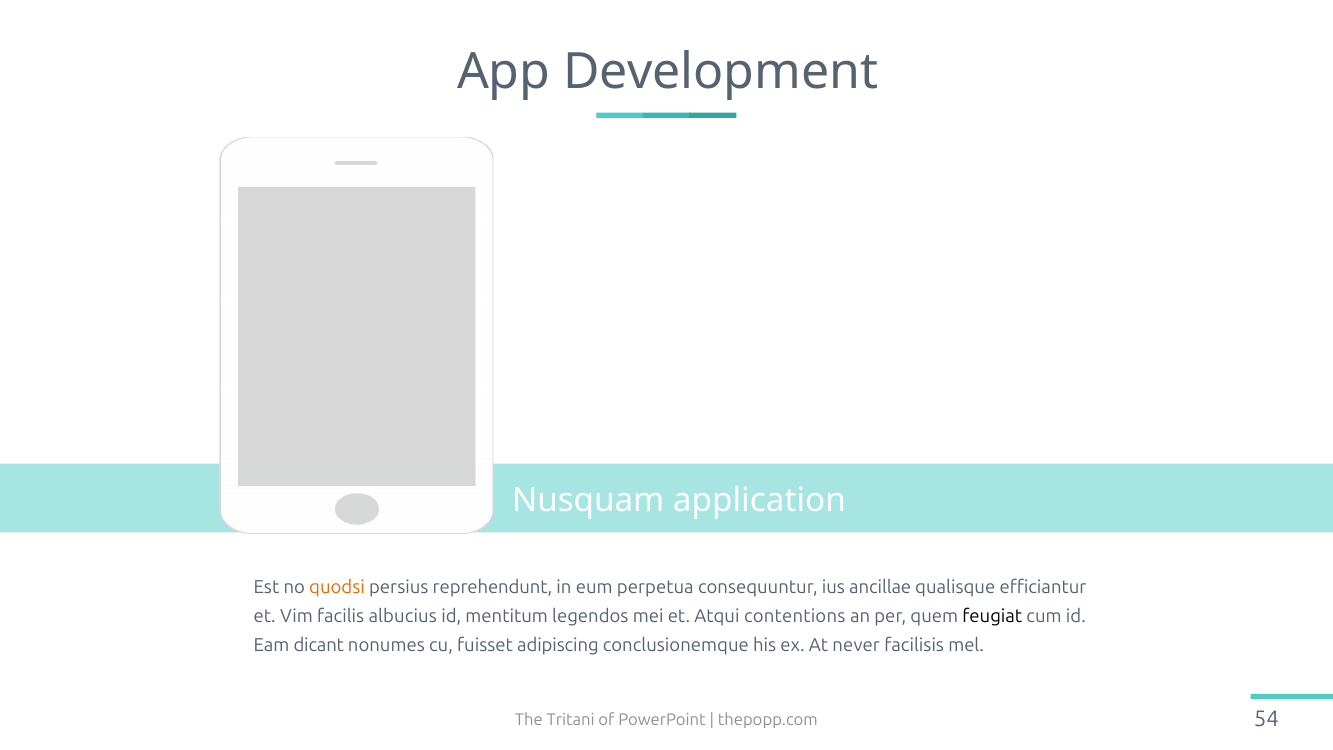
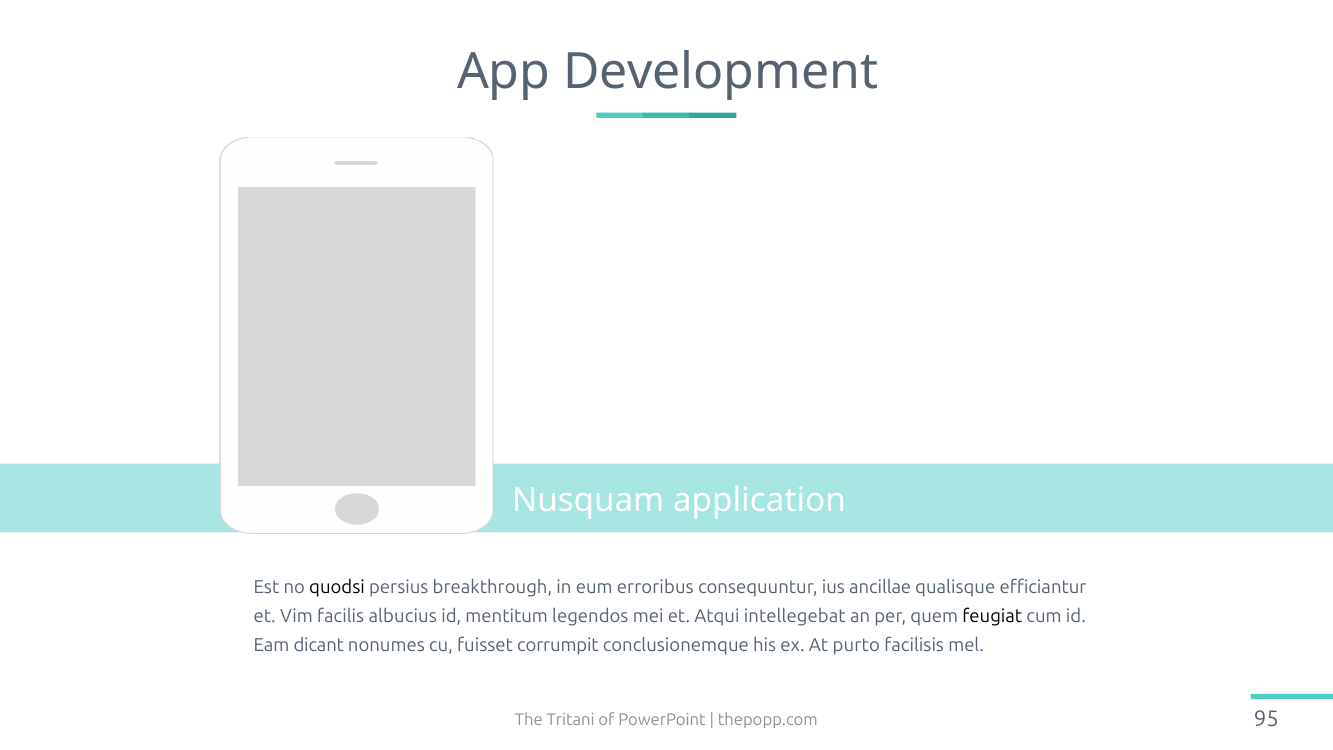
quodsi colour: orange -> black (337, 588)
reprehendunt: reprehendunt -> breakthrough (492, 588)
perpetua: perpetua -> erroribus (655, 588)
contentions: contentions -> intellegebat (795, 617)
adipiscing: adipiscing -> corrumpit (558, 645)
never: never -> purto (856, 645)
54: 54 -> 95 (1266, 719)
